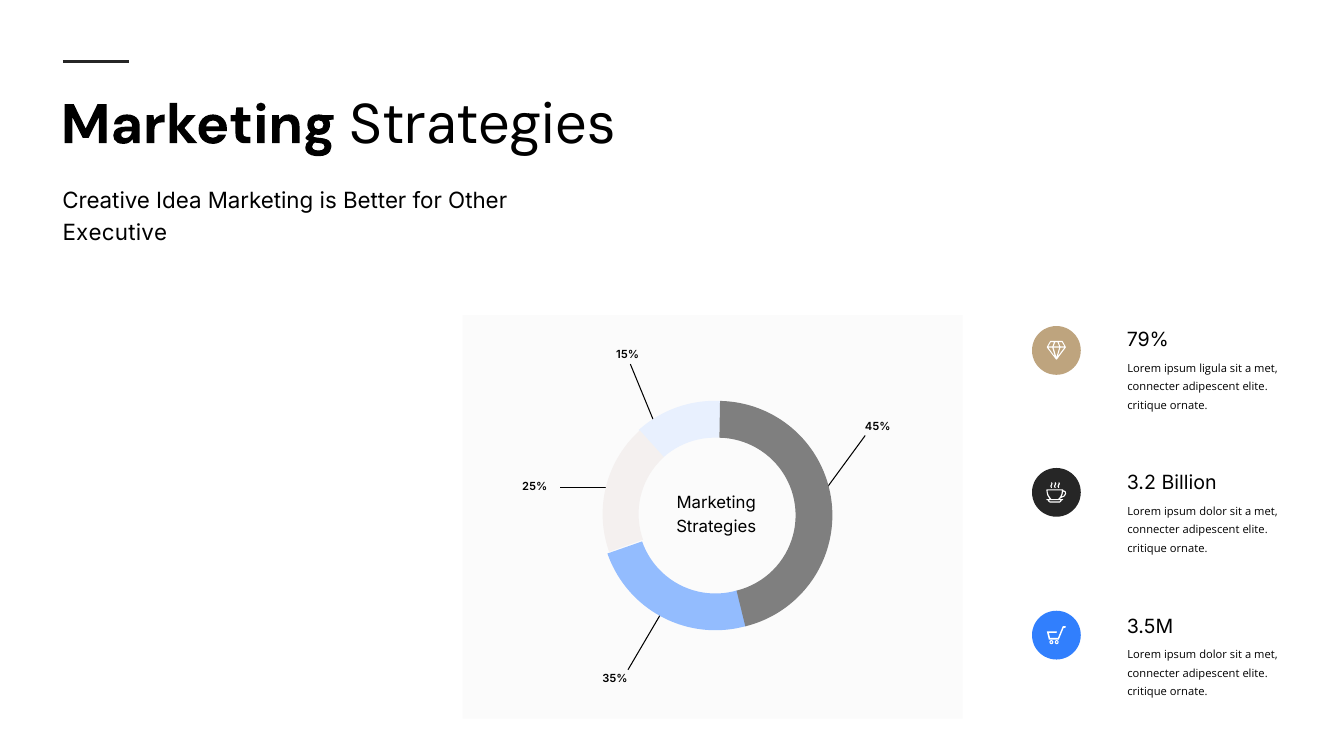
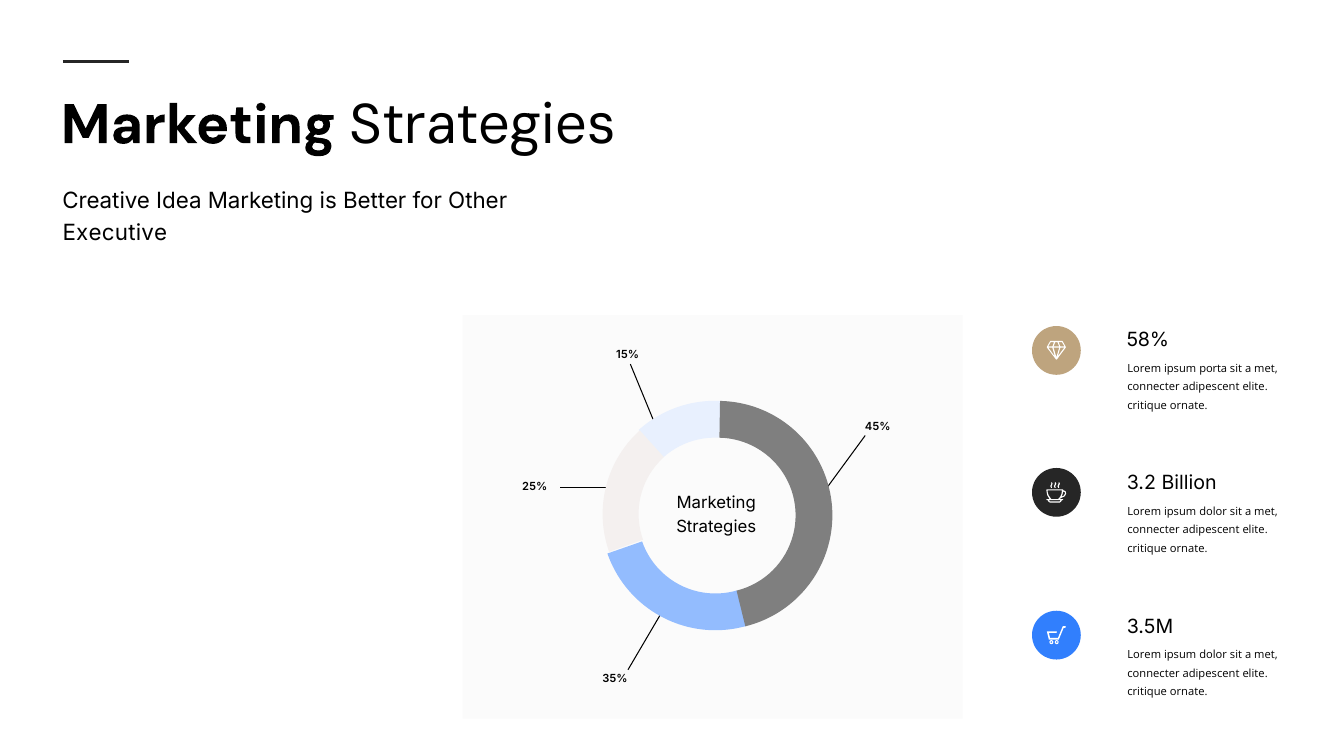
79%: 79% -> 58% (1148, 340)
ligula: ligula -> porta (1213, 369)
